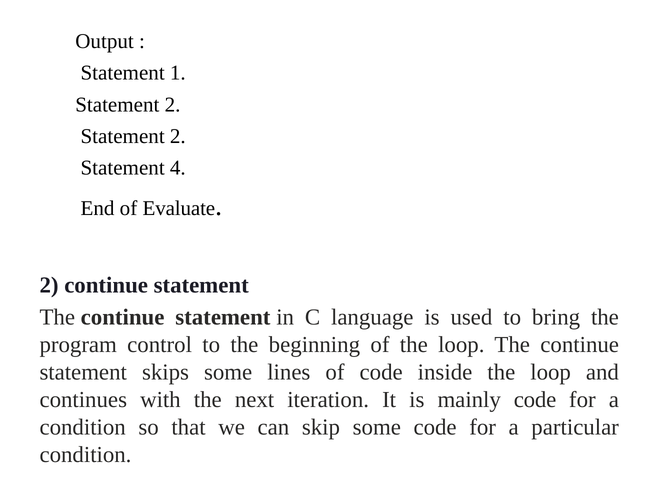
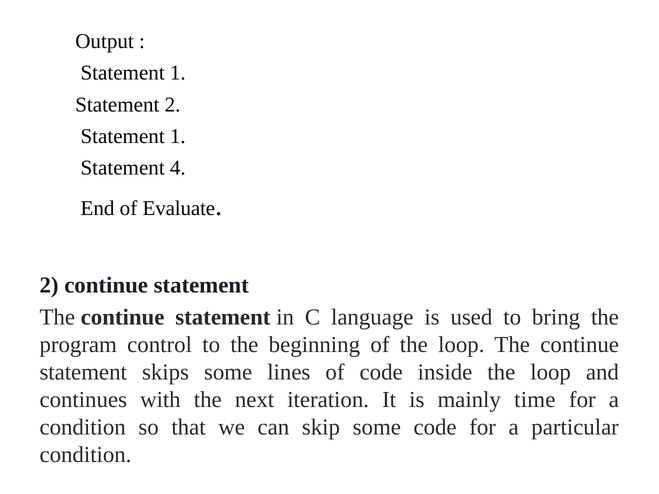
2: 2 -> 1 (178, 136)
mainly code: code -> time (535, 400)
